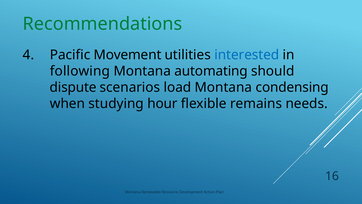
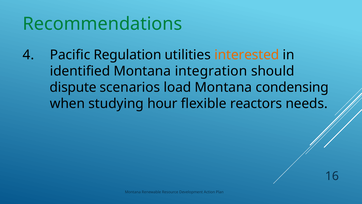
Movement: Movement -> Regulation (128, 55)
interested colour: blue -> orange (247, 55)
following: following -> identified (80, 71)
automating: automating -> integration (211, 71)
remains: remains -> reactors (256, 104)
